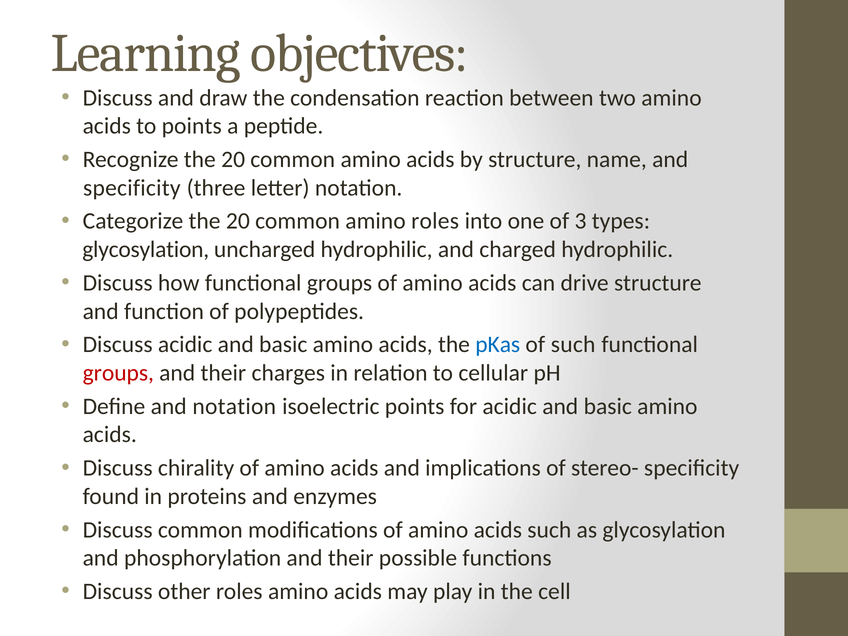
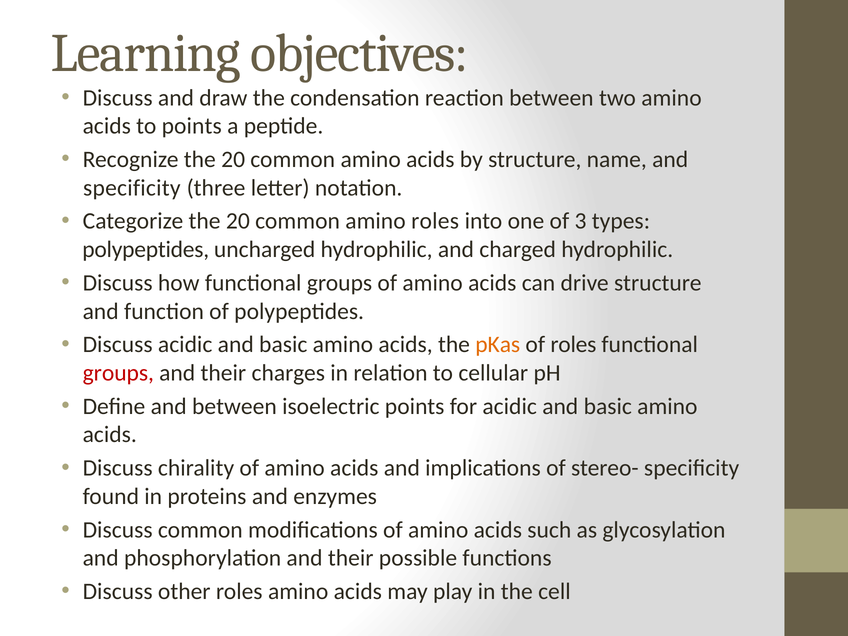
glycosylation: glycosylation -> polypeptides (146, 249)
pKas colour: blue -> orange (498, 345)
of such: such -> roles (573, 345)
and notation: notation -> between (234, 406)
